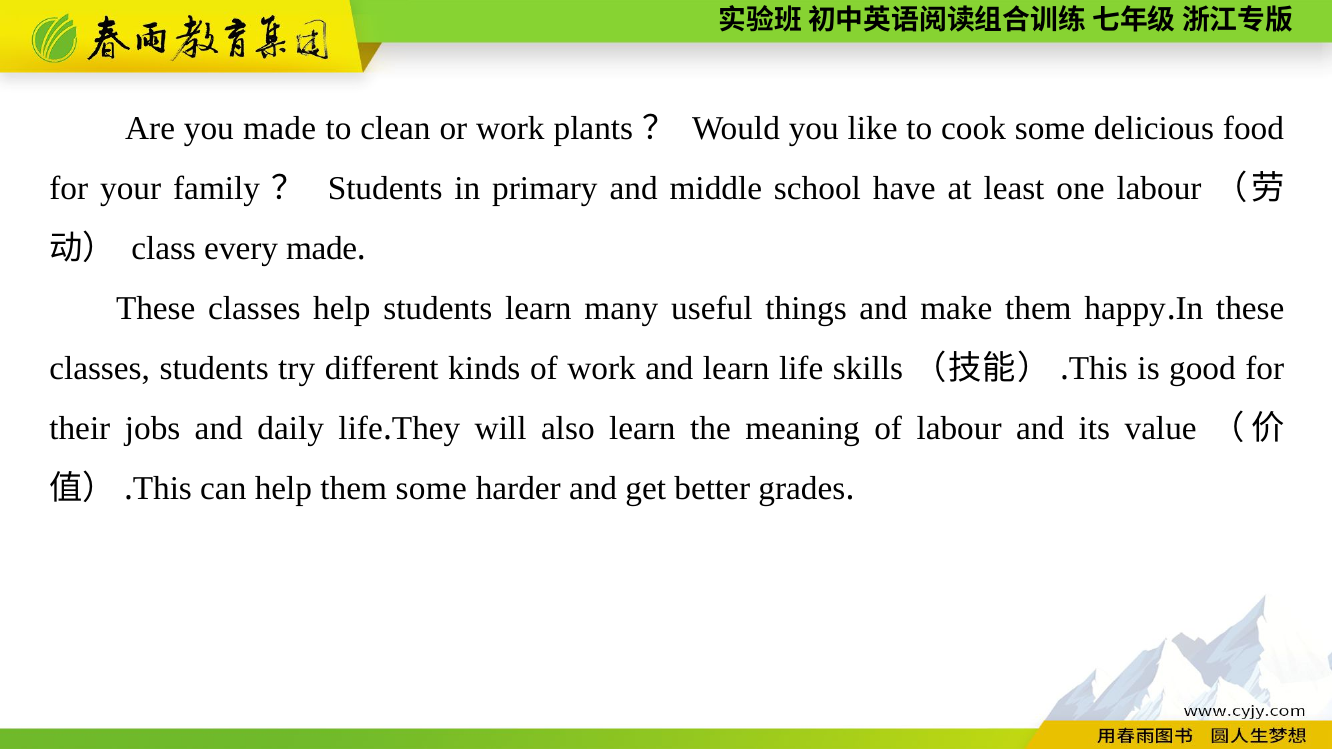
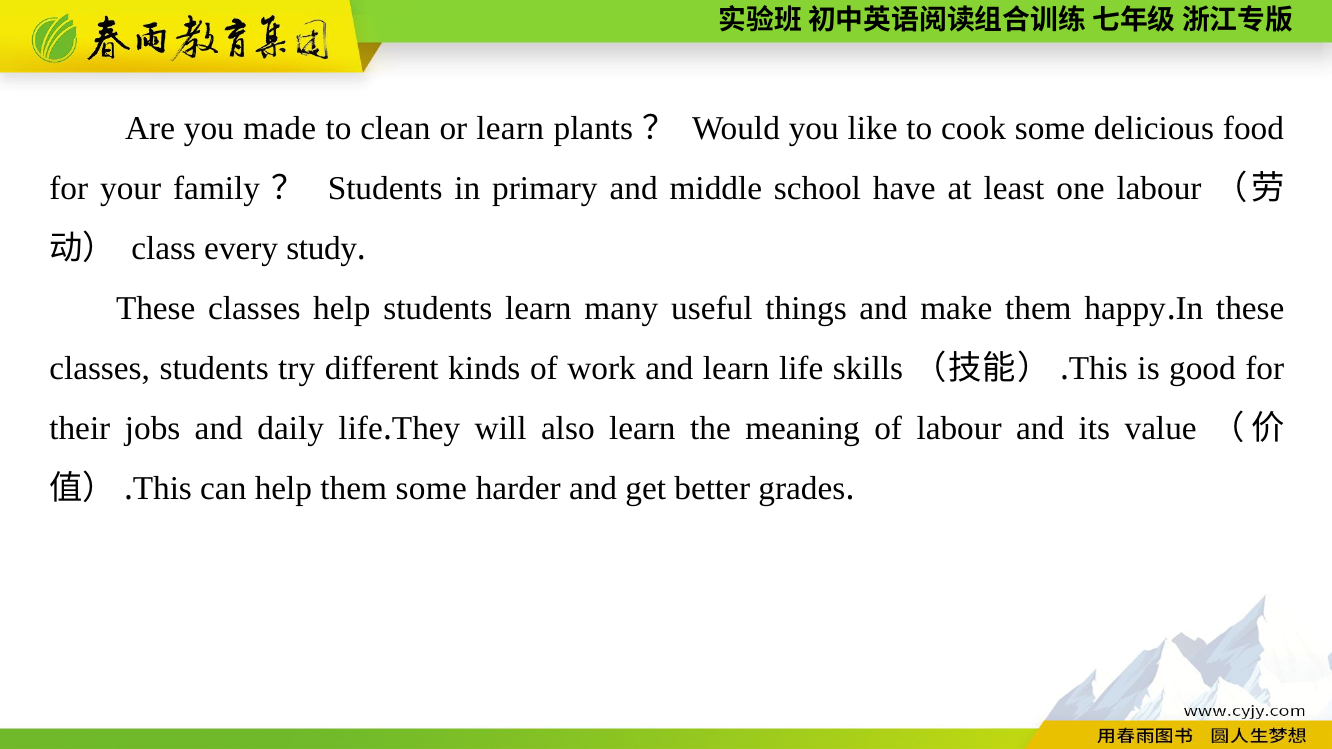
or work: work -> learn (510, 129)
every made: made -> study (322, 249)
